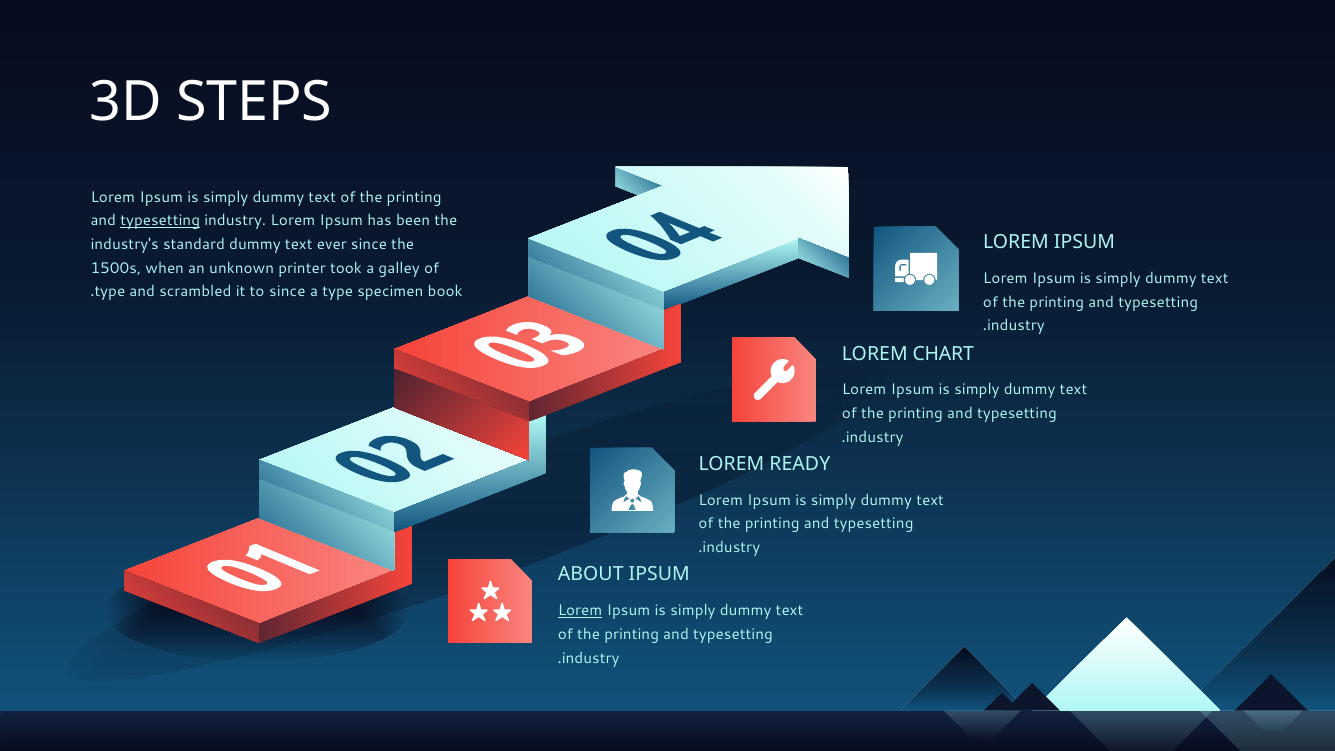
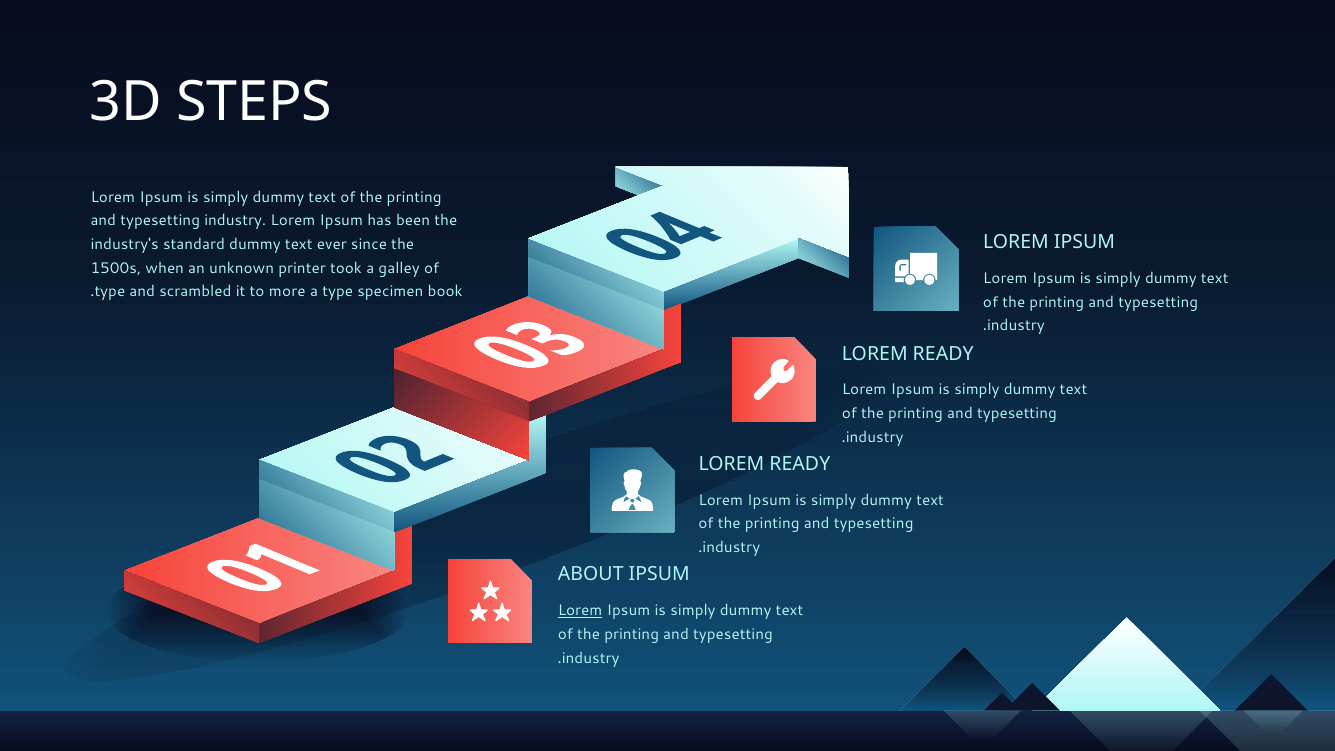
typesetting underline: present -> none (160, 221)
to since: since -> more (287, 292)
CHART: CHART -> READY (943, 354)
